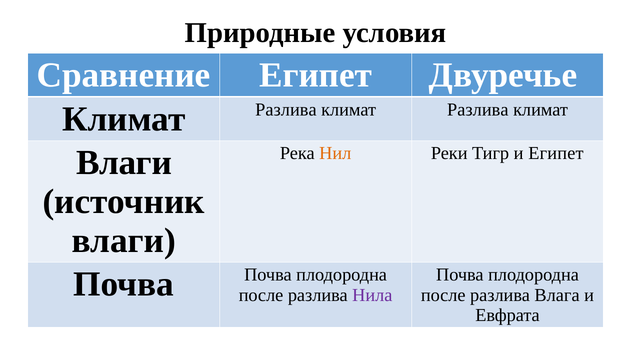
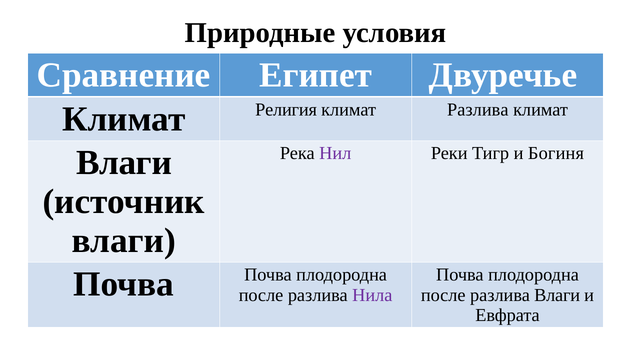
Разлива: Разлива -> Религия (286, 110)
Нил colour: orange -> purple (335, 153)
и Египет: Египет -> Богиня (556, 153)
разлива Влага: Влага -> Влаги (557, 296)
